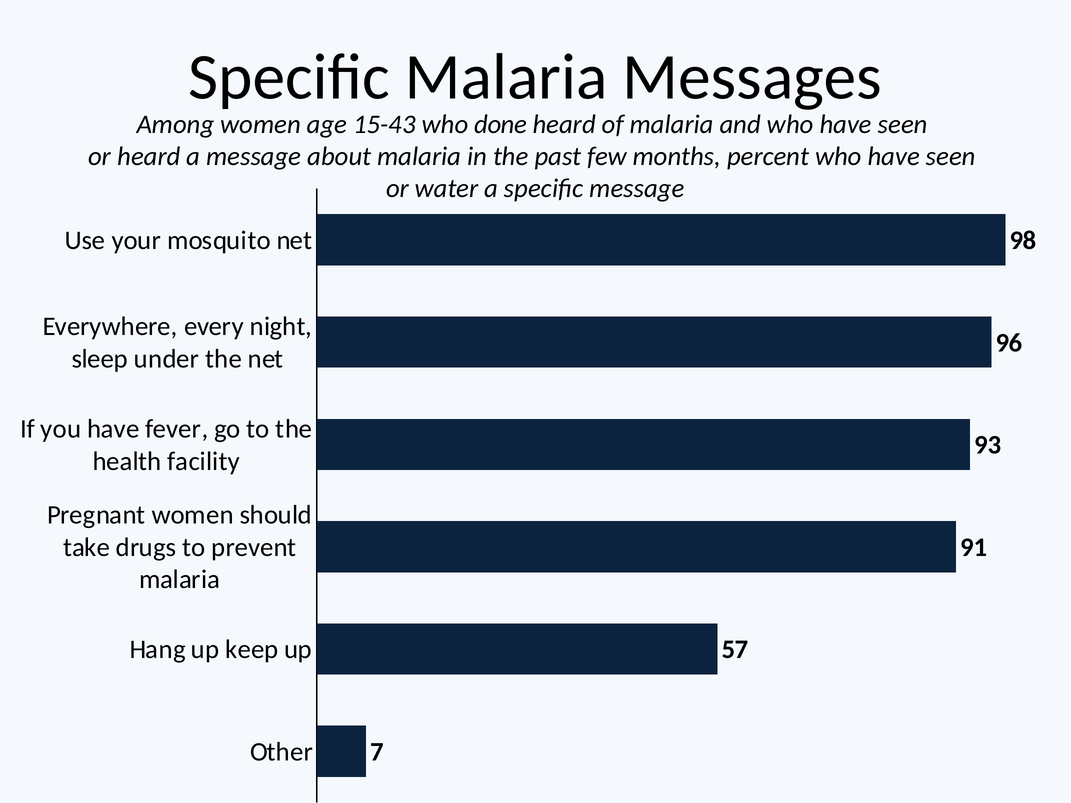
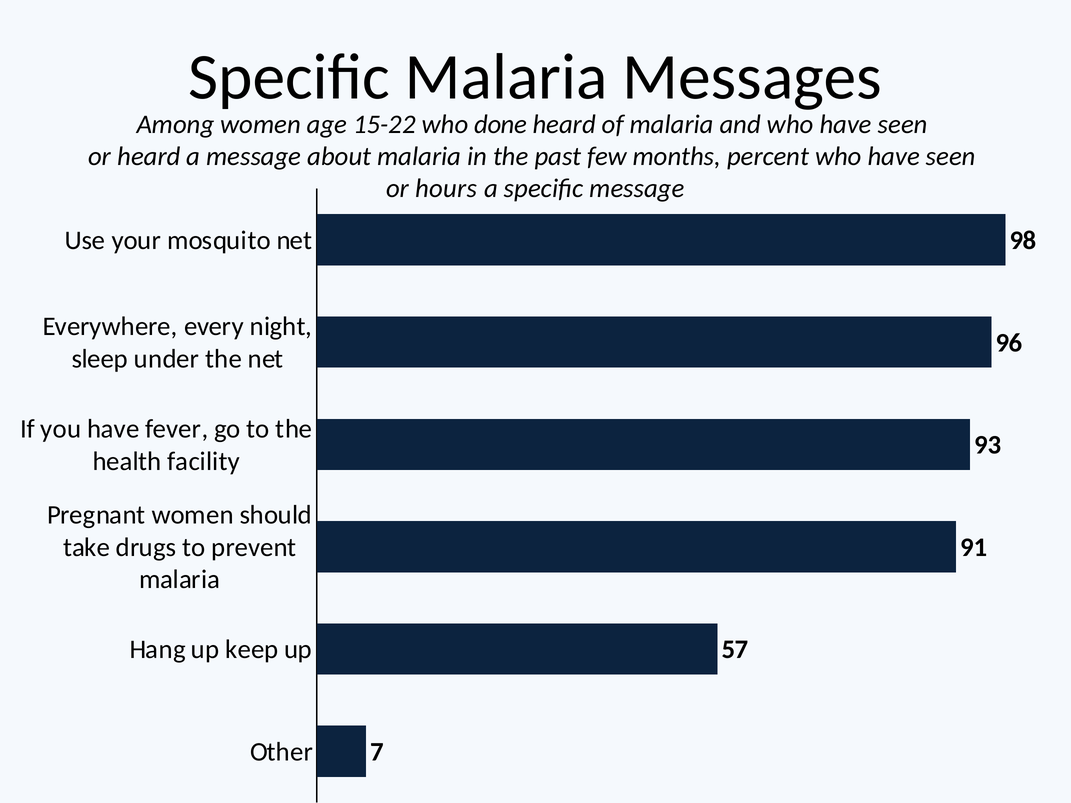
15-43: 15-43 -> 15-22 (384, 124)
water: water -> hours (446, 189)
